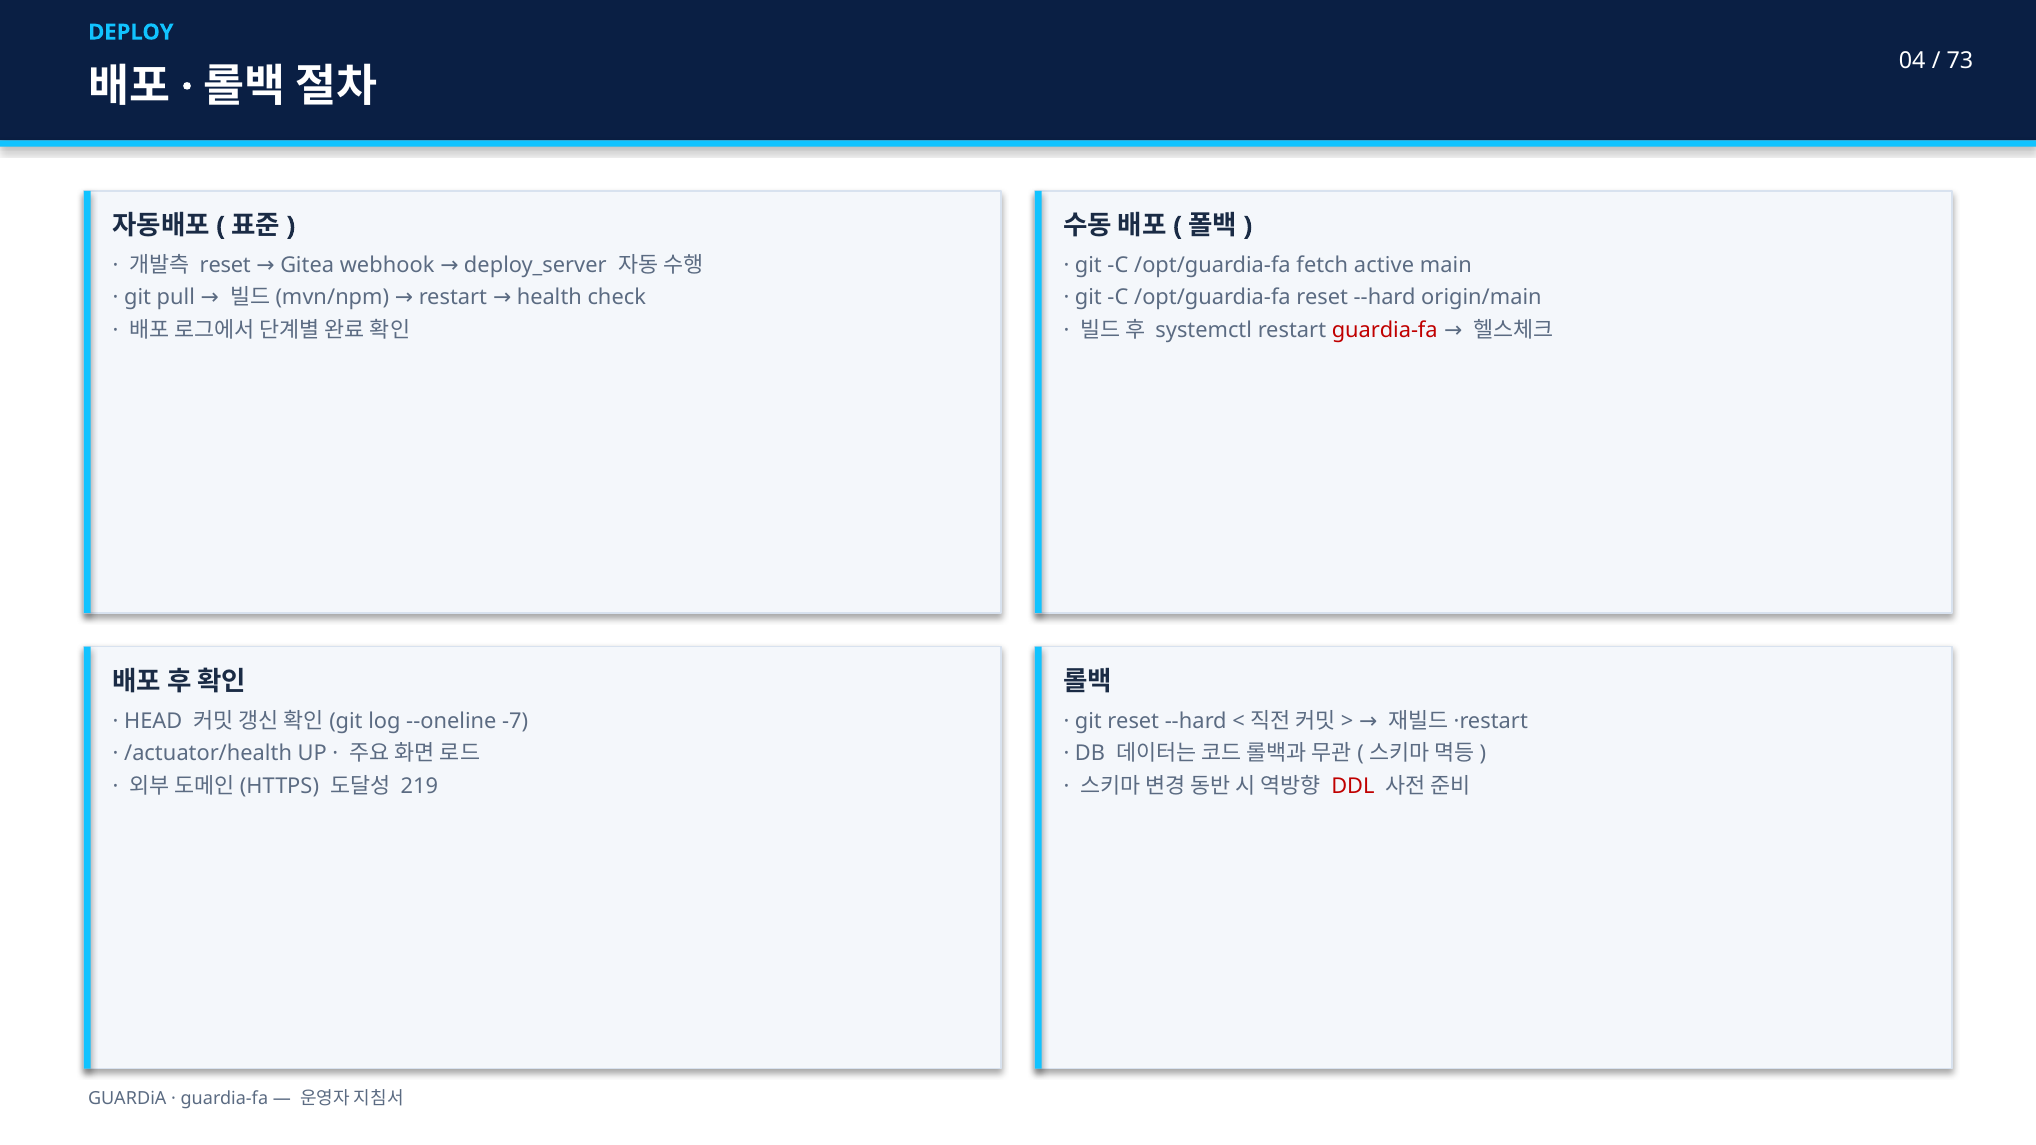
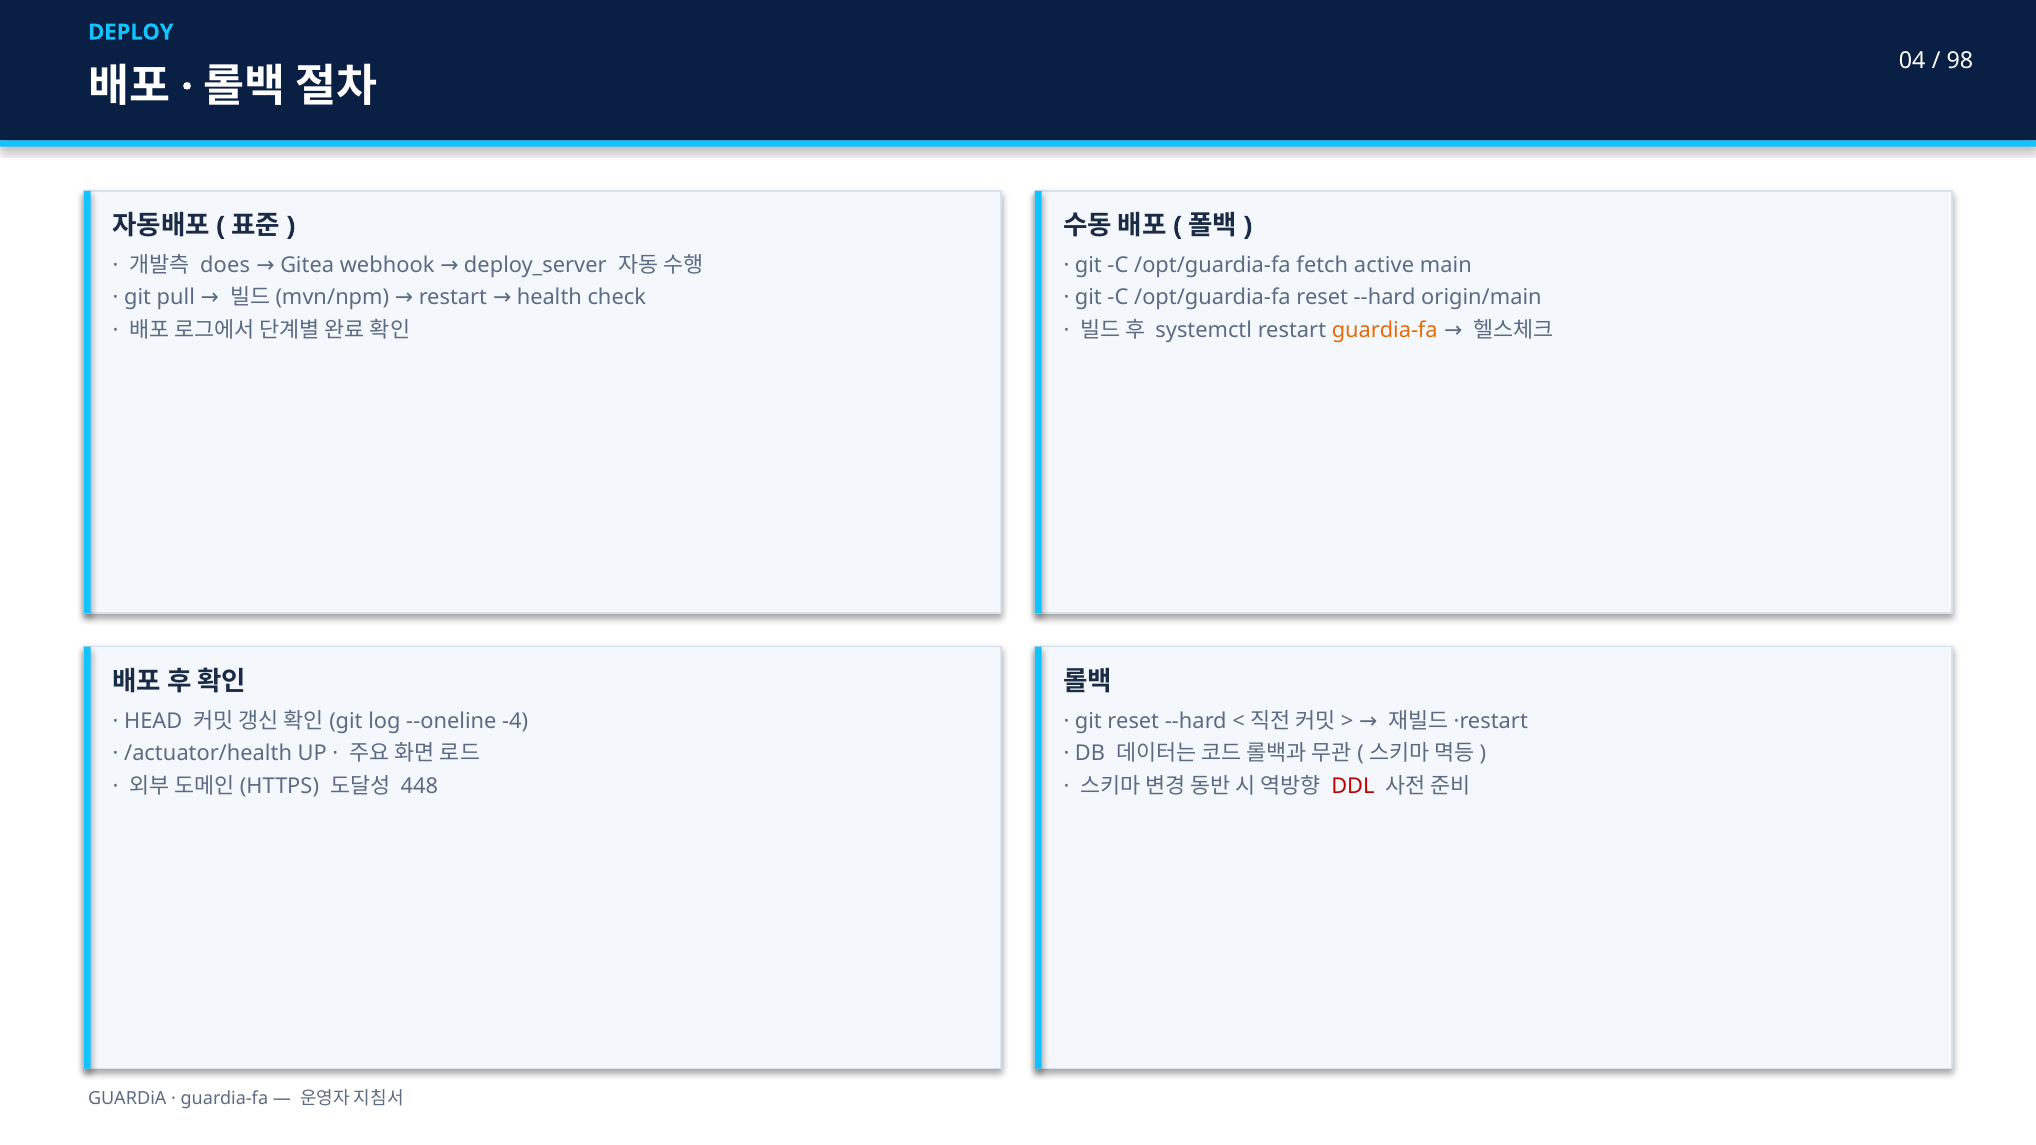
73: 73 -> 98 (1960, 60)
reset: reset -> does (225, 265)
guardia-fa colour: red -> orange (1385, 330)
-7: -7 -> -4 (515, 721)
219: 219 -> 448 (419, 786)
